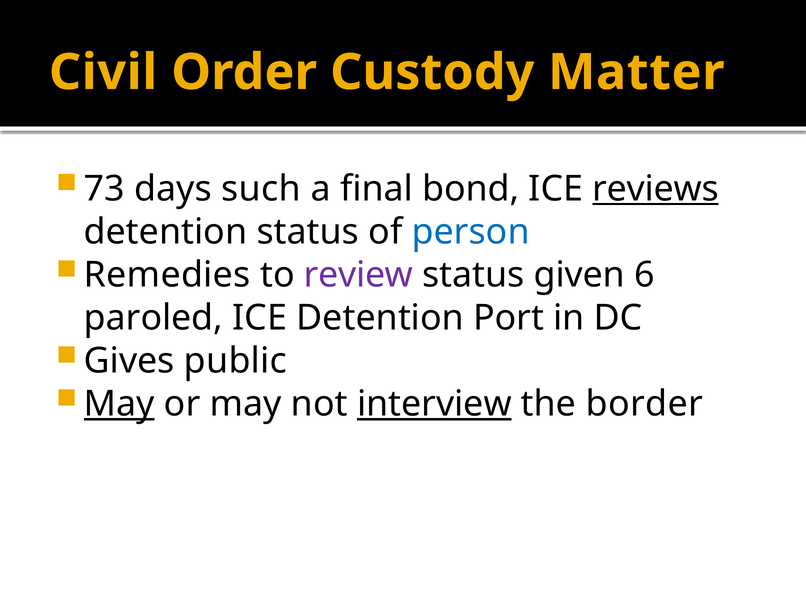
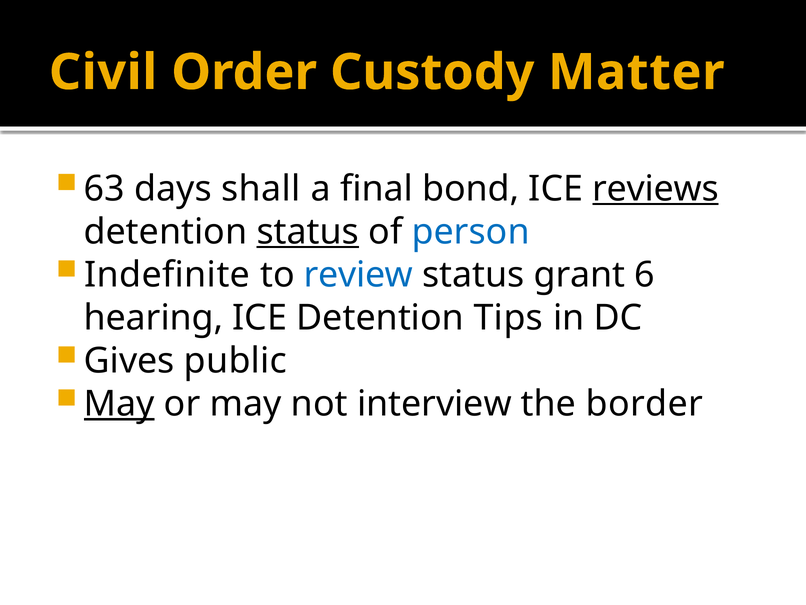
73: 73 -> 63 (104, 189)
such: such -> shall (261, 189)
status underline: none -> present (308, 232)
Remedies: Remedies -> Indefinite (167, 275)
review colour: purple -> blue (359, 275)
given: given -> grant (579, 275)
paroled: paroled -> hearing (153, 318)
Port: Port -> Tips (508, 318)
interview underline: present -> none (434, 404)
